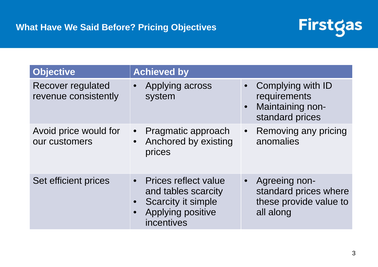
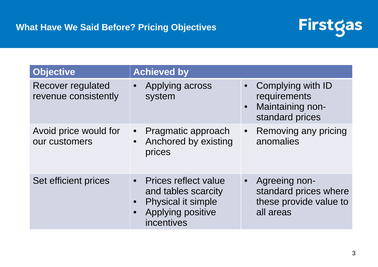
Scarcity: Scarcity -> Physical (163, 202)
along: along -> areas (280, 212)
